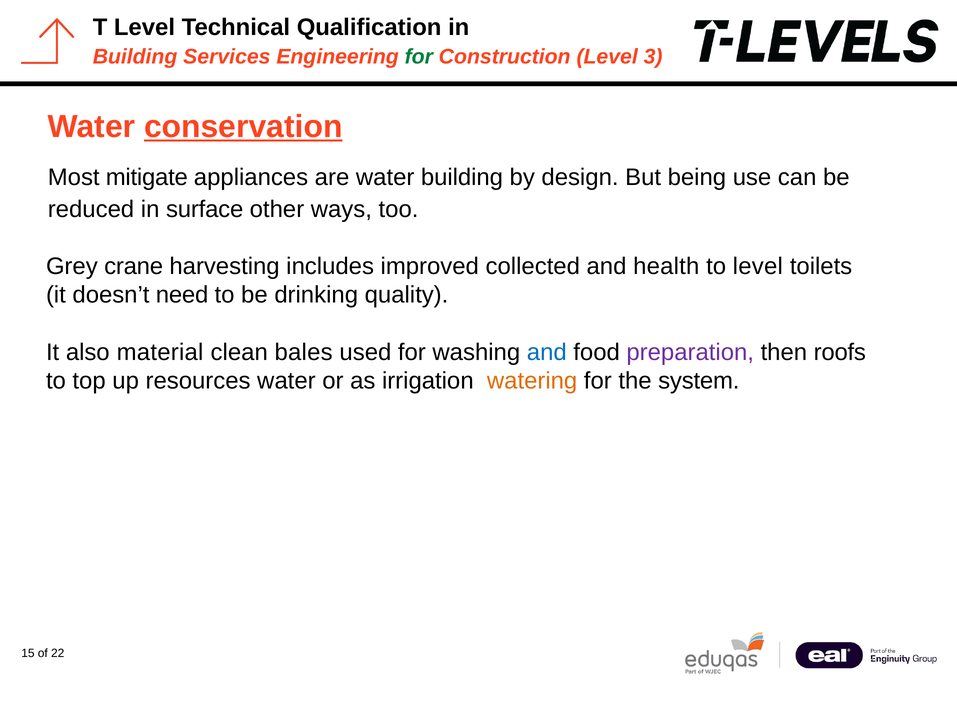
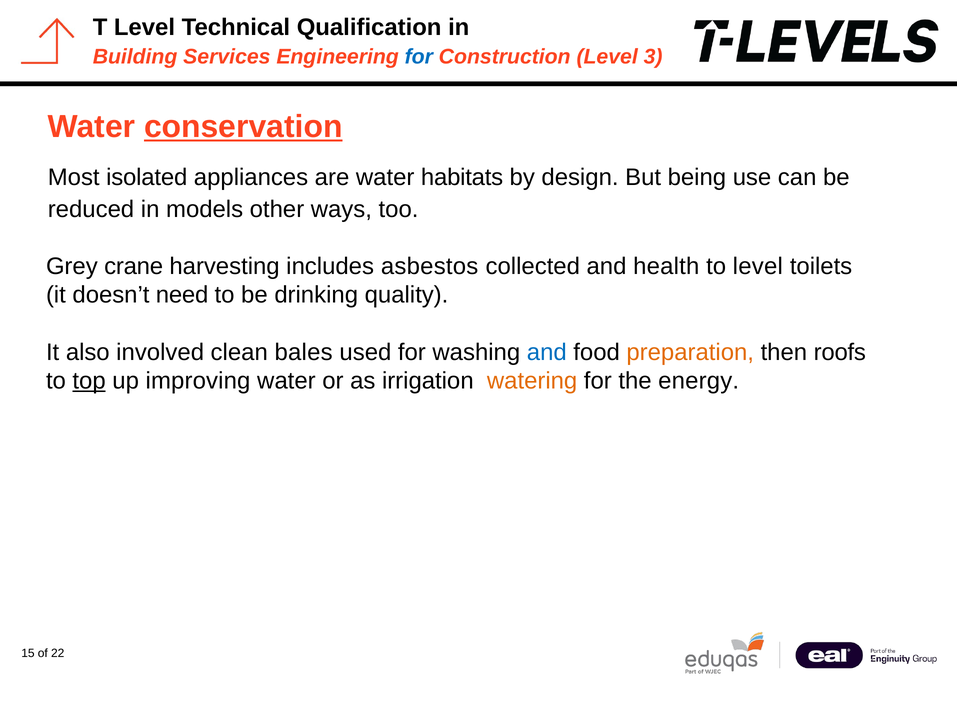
for colour: green -> blue (419, 57)
mitigate: mitigate -> isolated (147, 177)
water building: building -> habitats (462, 177)
surface: surface -> models (205, 209)
improved: improved -> asbestos (430, 267)
material: material -> involved (160, 353)
preparation colour: purple -> orange (690, 353)
top underline: none -> present (89, 381)
resources: resources -> improving (198, 381)
system: system -> energy (699, 381)
